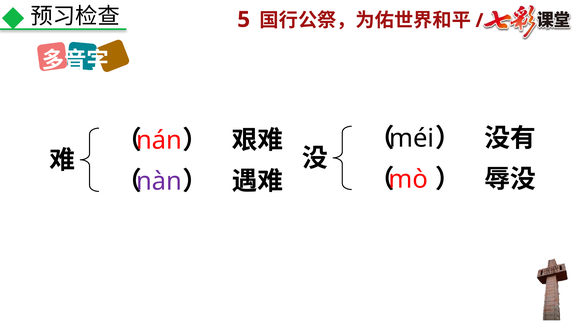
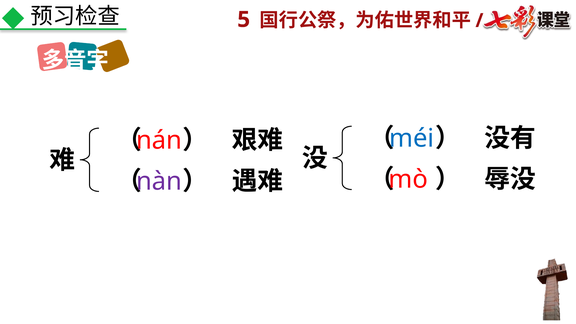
méi colour: black -> blue (412, 138)
